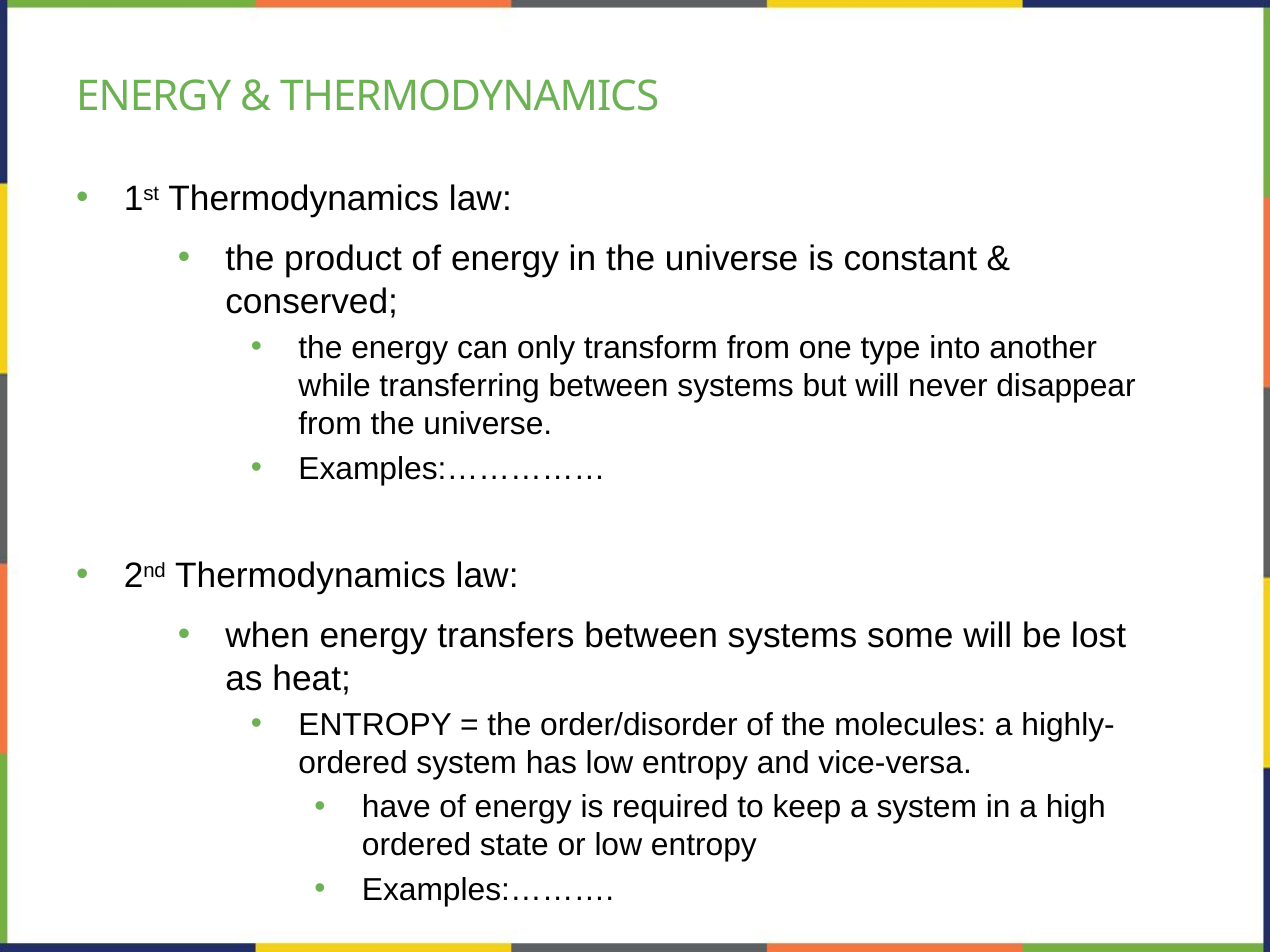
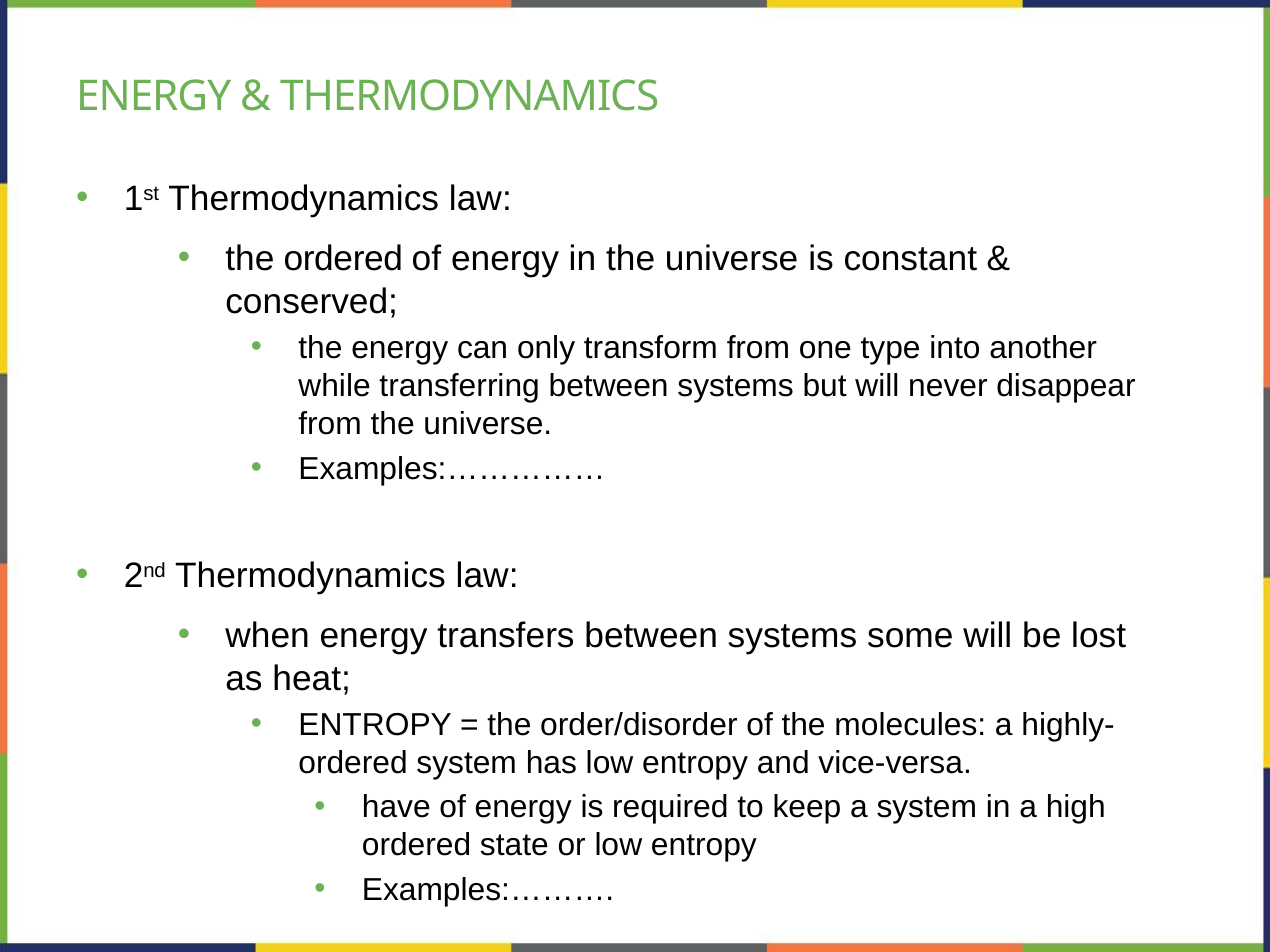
the product: product -> ordered (343, 259)
